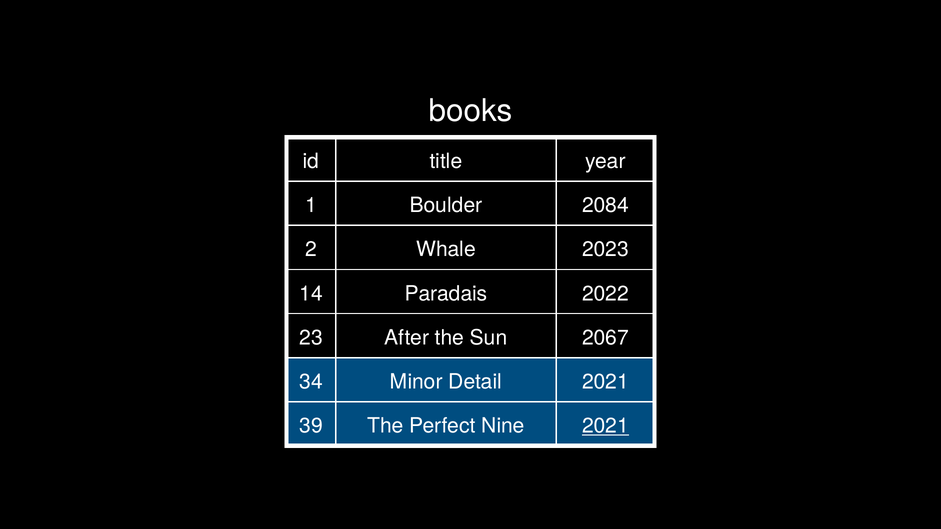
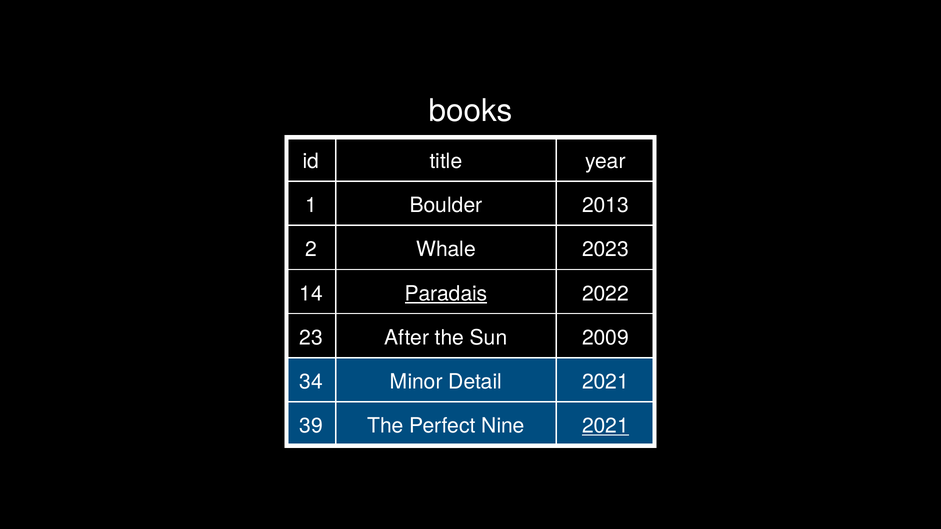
2084: 2084 -> 2013 (605, 206)
Paradais underline: none -> present (446, 294)
2067: 2067 -> 2009 (605, 338)
